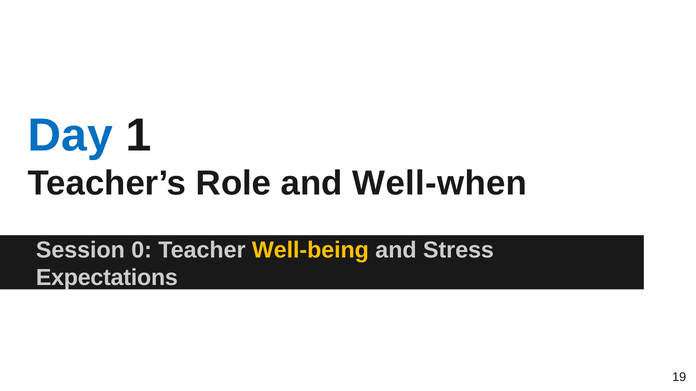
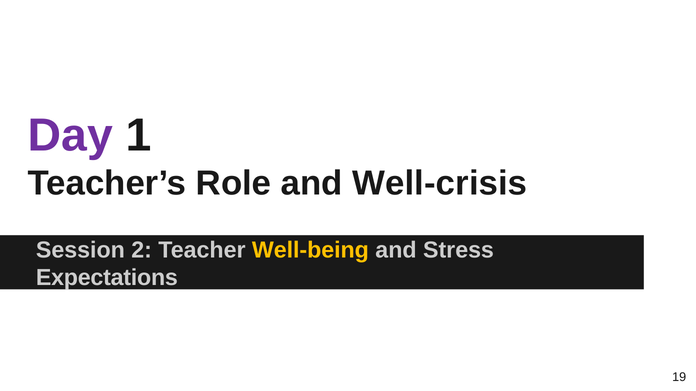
Day colour: blue -> purple (70, 136)
Well-when: Well-when -> Well-crisis (440, 184)
0: 0 -> 2 (142, 250)
